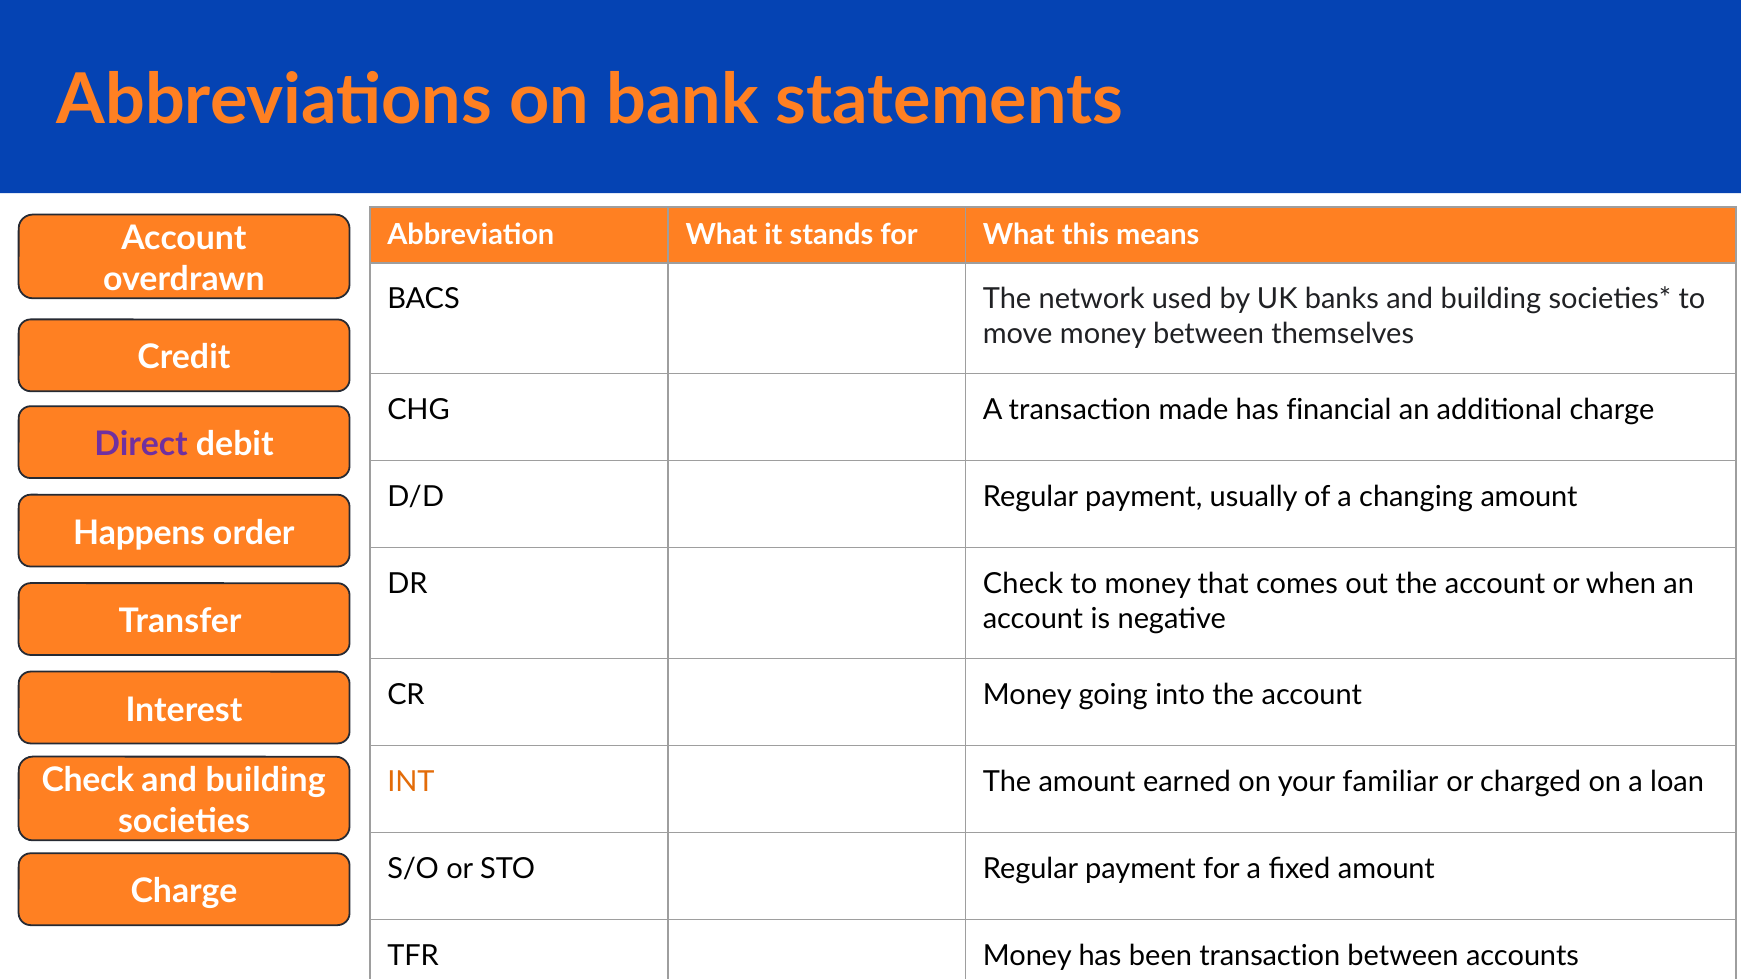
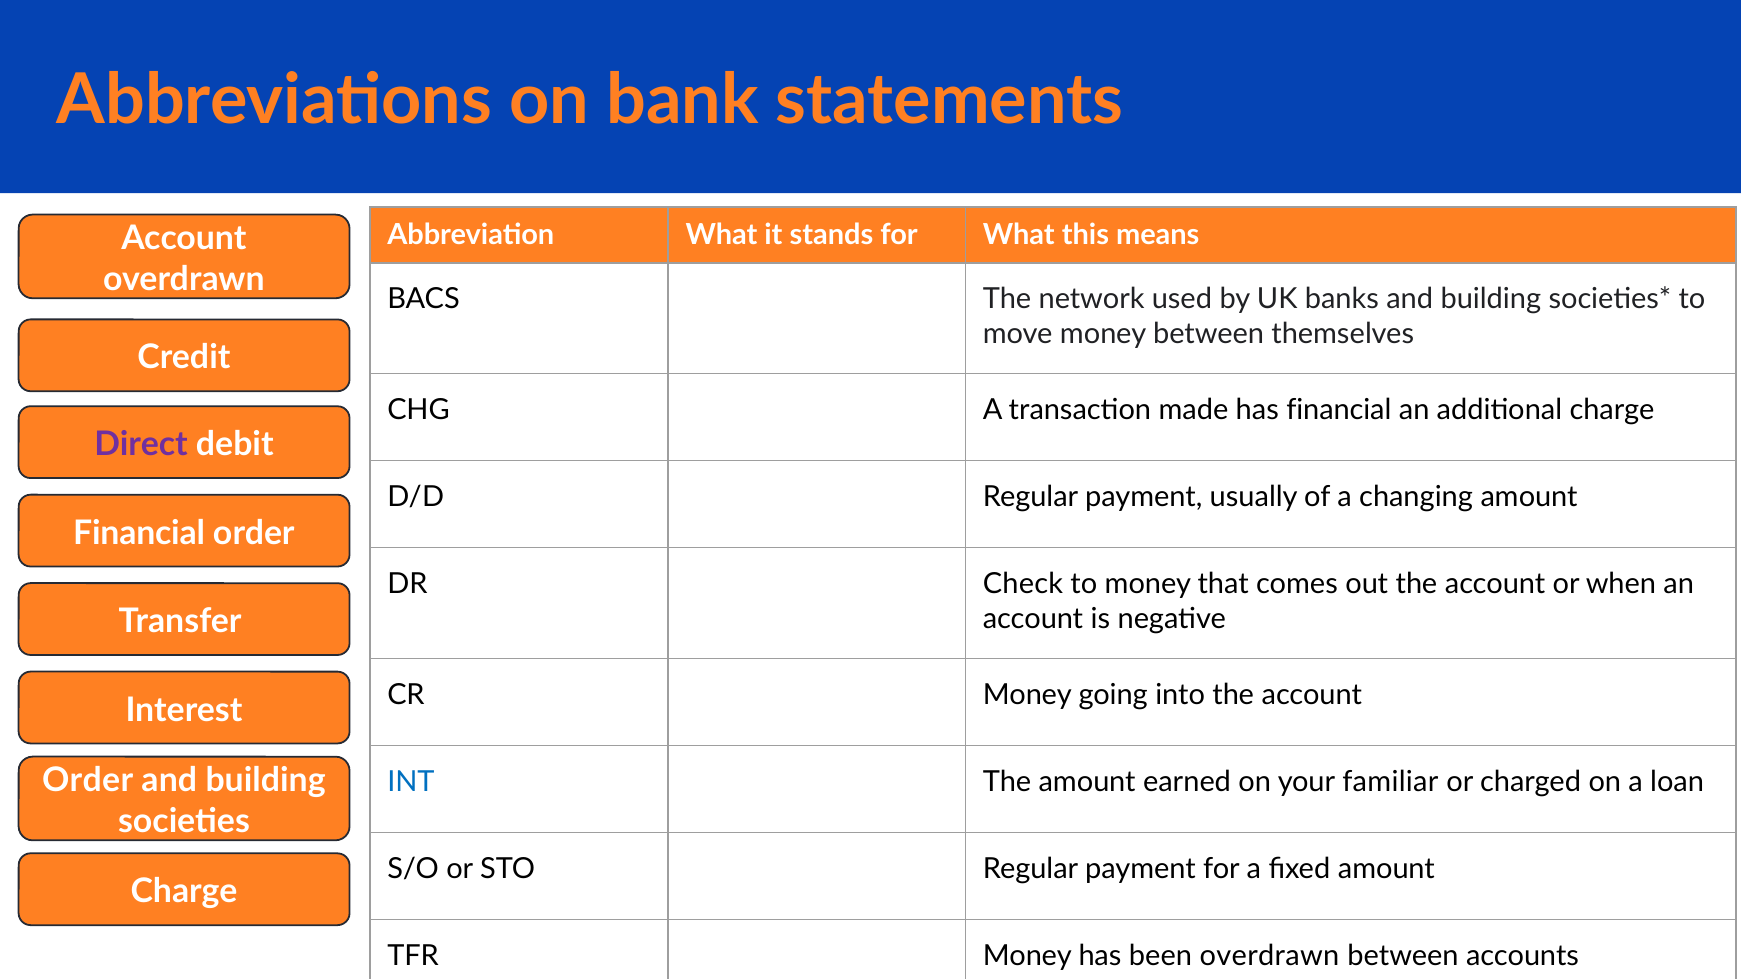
Happens: Happens -> Financial (139, 533)
Check: Check -> Order (88, 781)
INT colour: orange -> blue (411, 782)
been transaction: transaction -> overdrawn (1270, 956)
